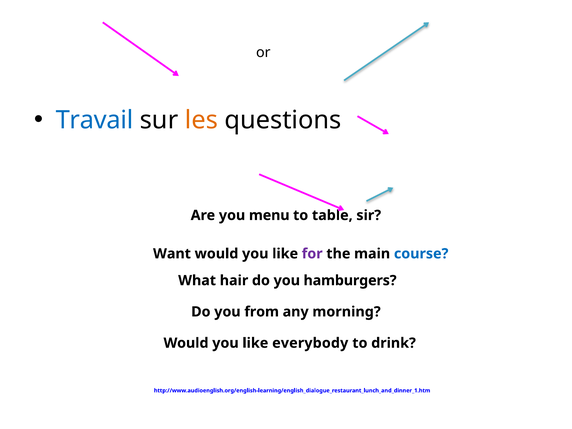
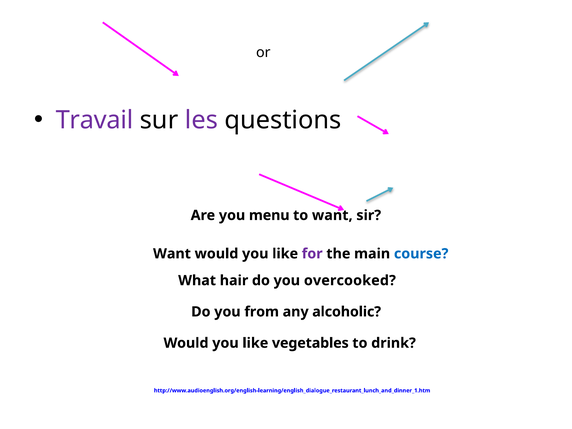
Travail colour: blue -> purple (95, 120)
les colour: orange -> purple (201, 120)
to table: table -> want (332, 215)
hamburgers: hamburgers -> overcooked (350, 280)
morning: morning -> alcoholic (347, 312)
everybody: everybody -> vegetables (310, 343)
